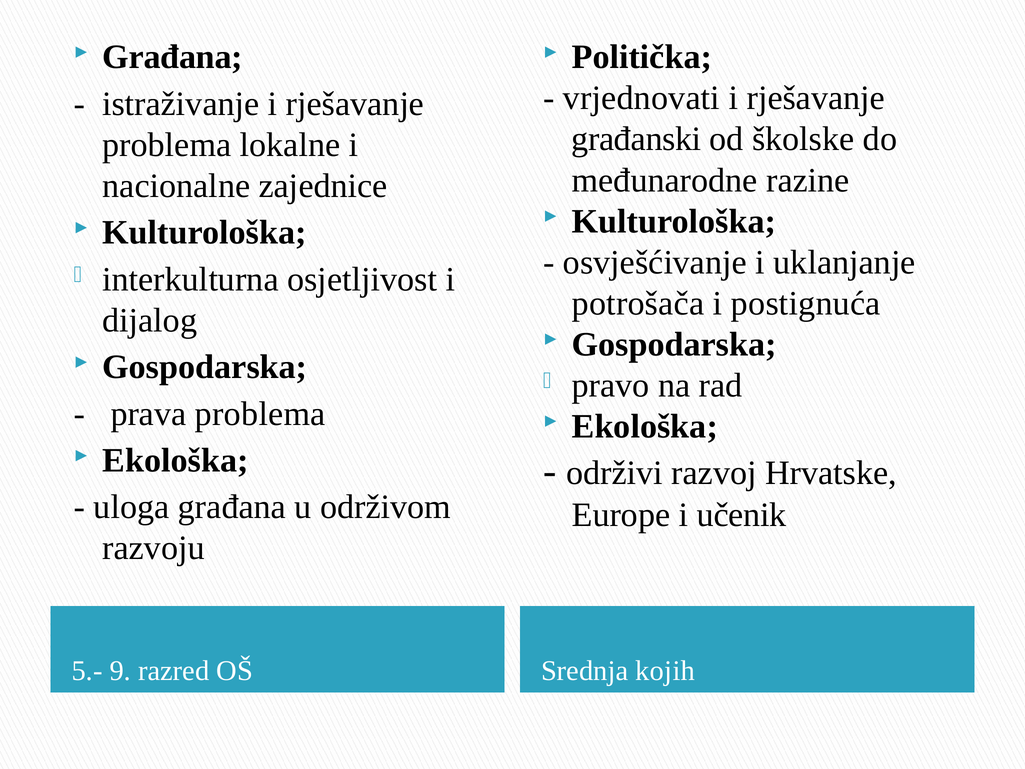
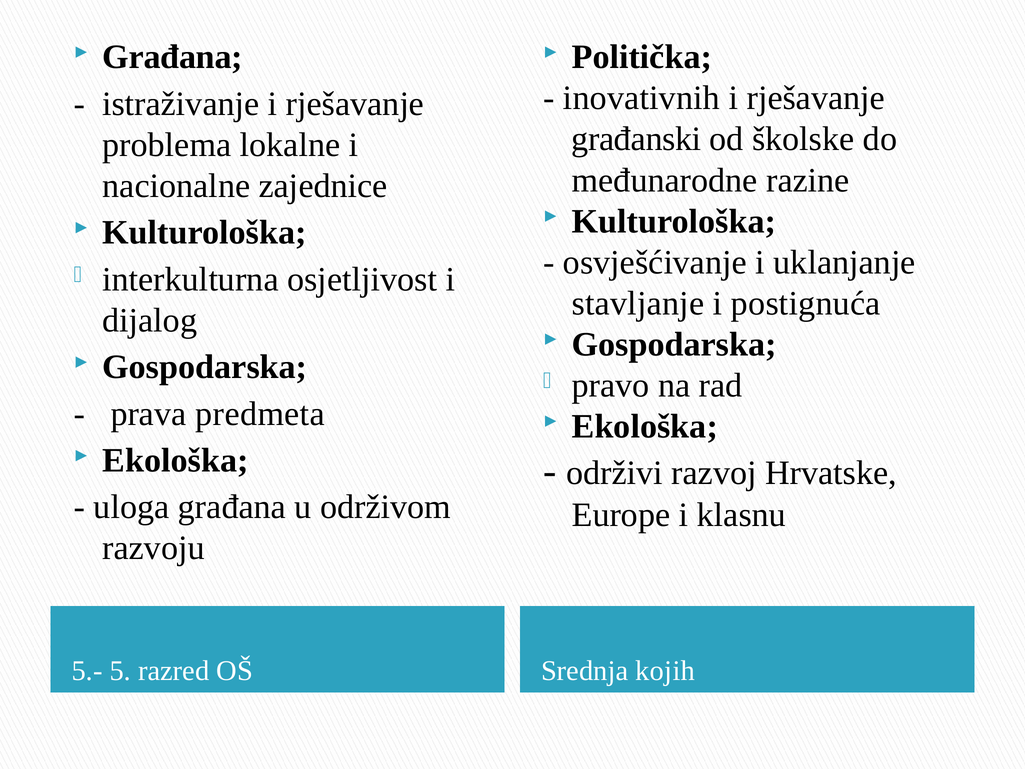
vrjednovati: vrjednovati -> inovativnih (641, 98)
potrošača: potrošača -> stavljanje (638, 303)
prava problema: problema -> predmeta (260, 414)
učenik: učenik -> klasnu (741, 515)
9: 9 -> 5 (120, 670)
